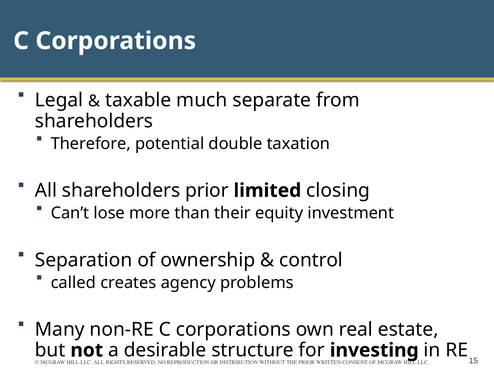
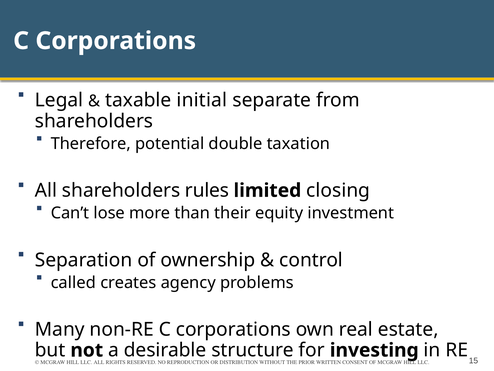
much: much -> initial (202, 100)
shareholders prior: prior -> rules (207, 190)
